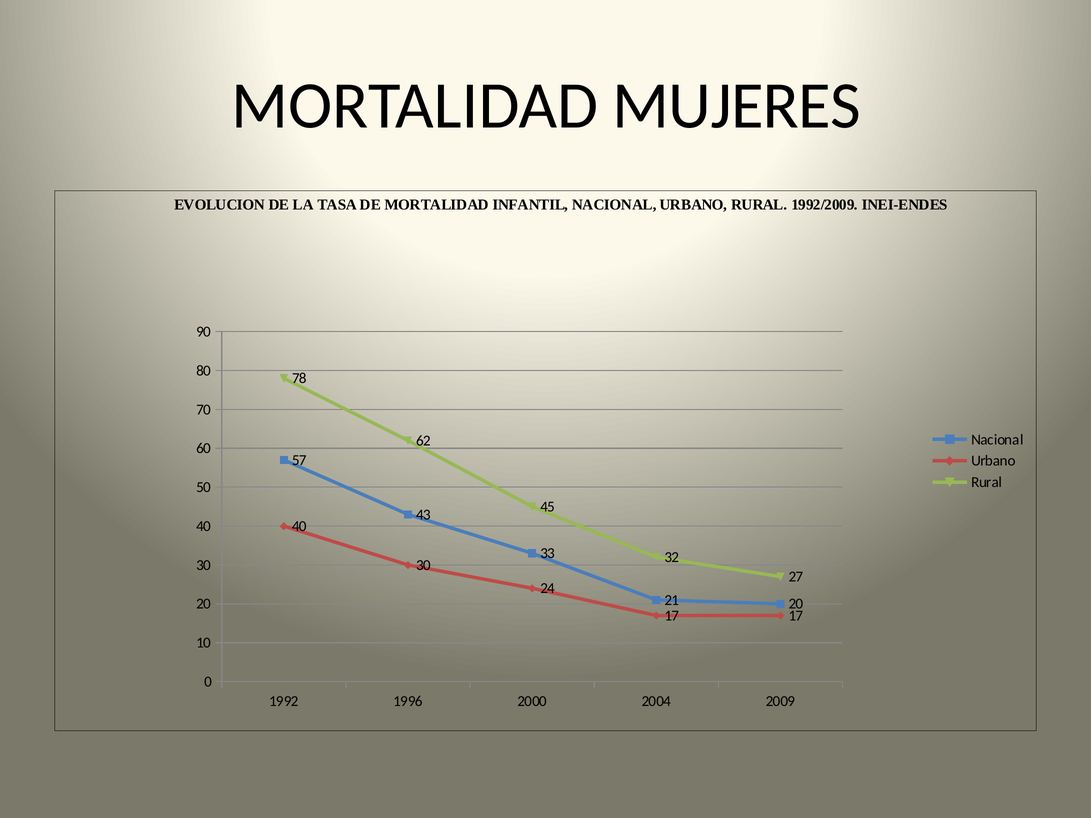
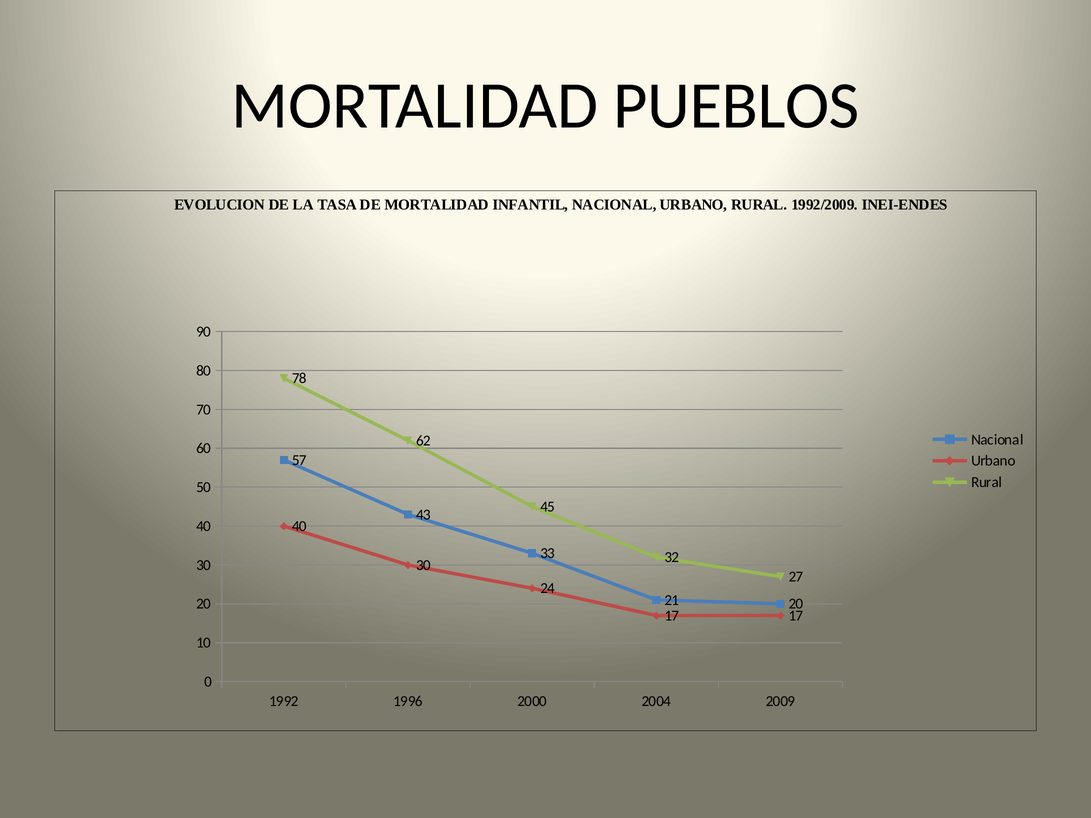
MUJERES: MUJERES -> PUEBLOS (736, 106)
